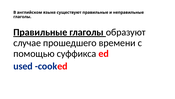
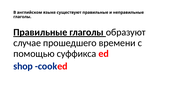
used: used -> shop (23, 66)
